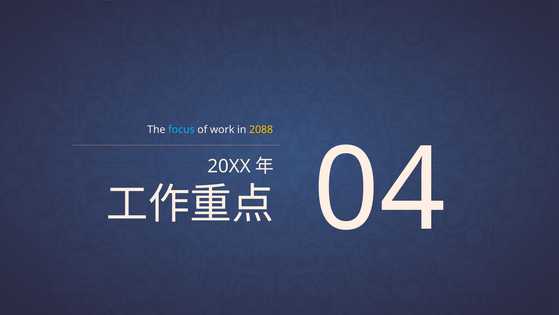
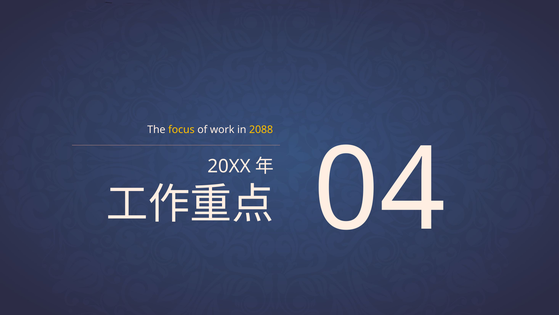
focus colour: light blue -> yellow (181, 130)
